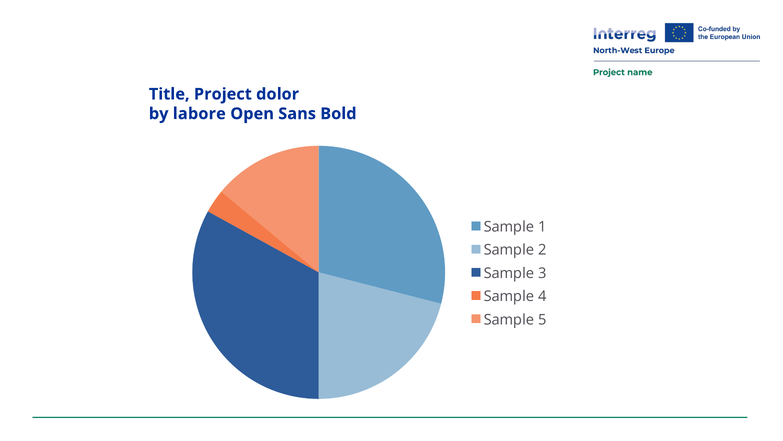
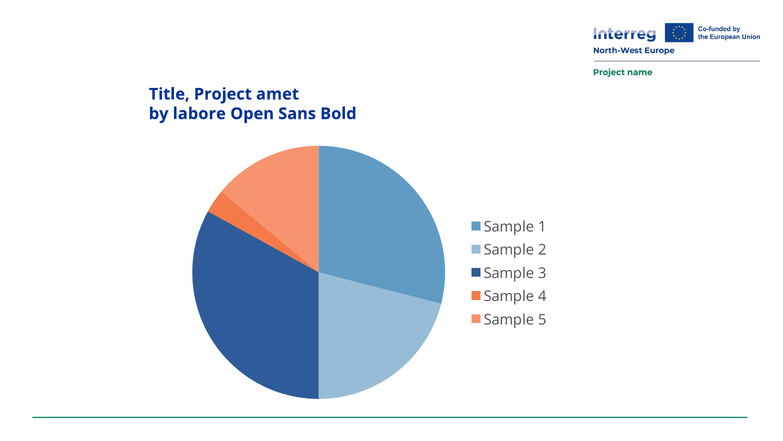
dolor: dolor -> amet (278, 94)
